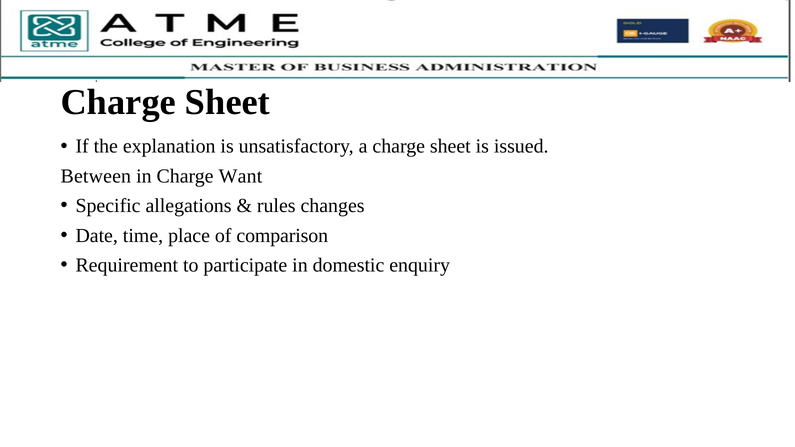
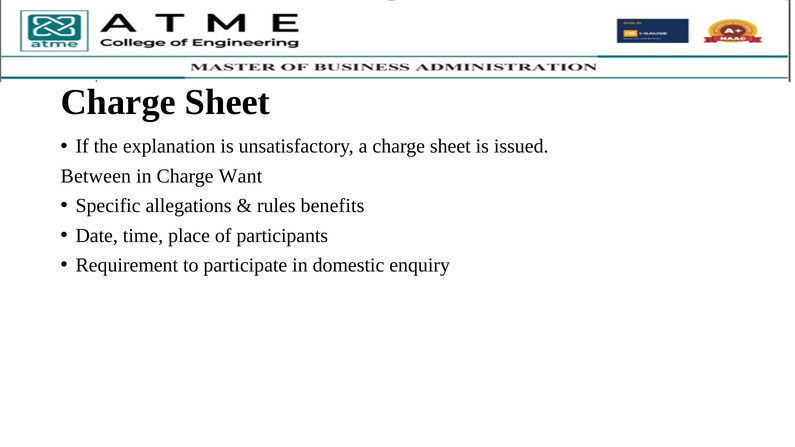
changes: changes -> benefits (332, 206)
comparison: comparison -> participants (282, 236)
